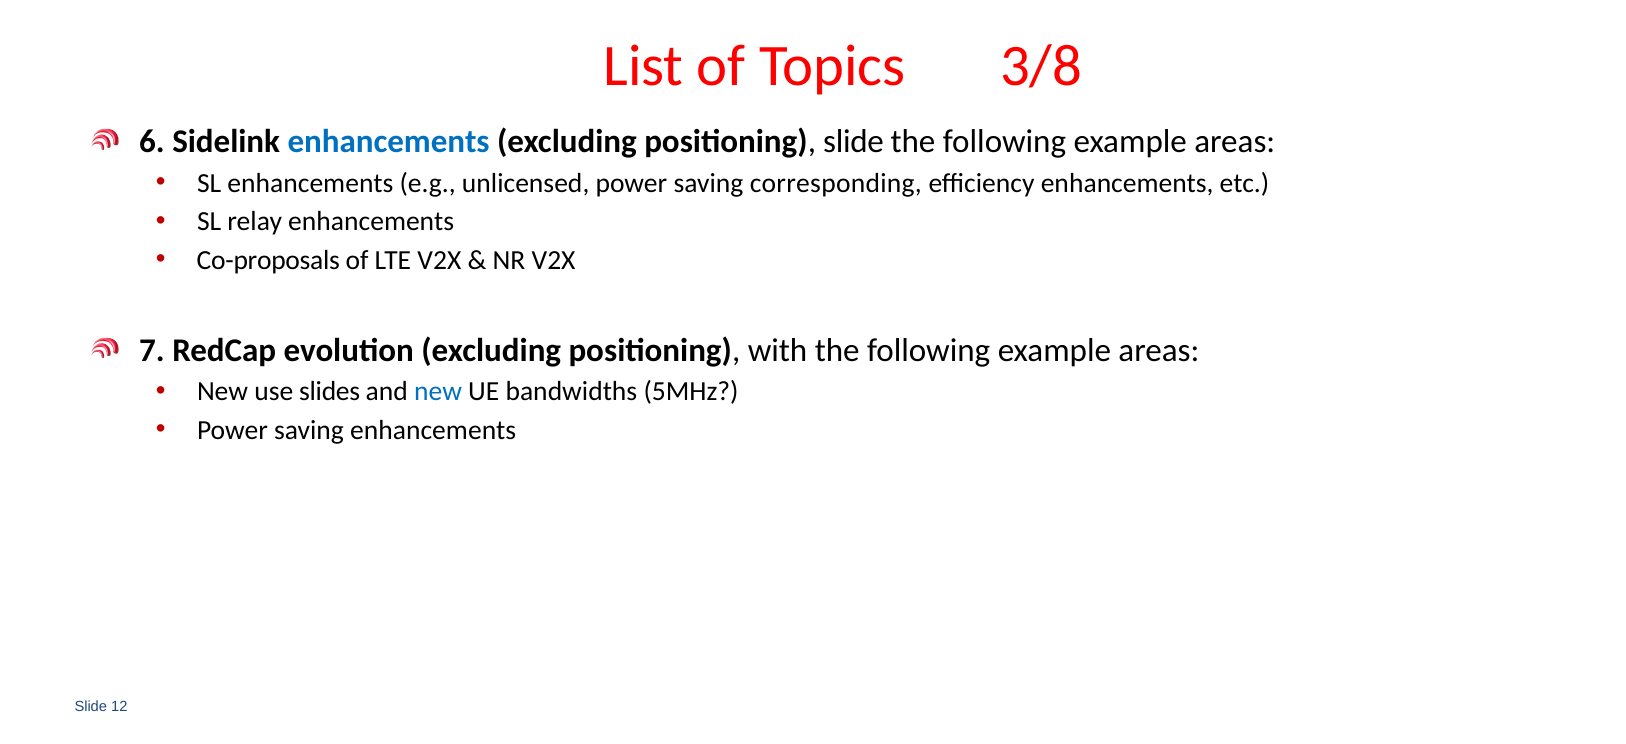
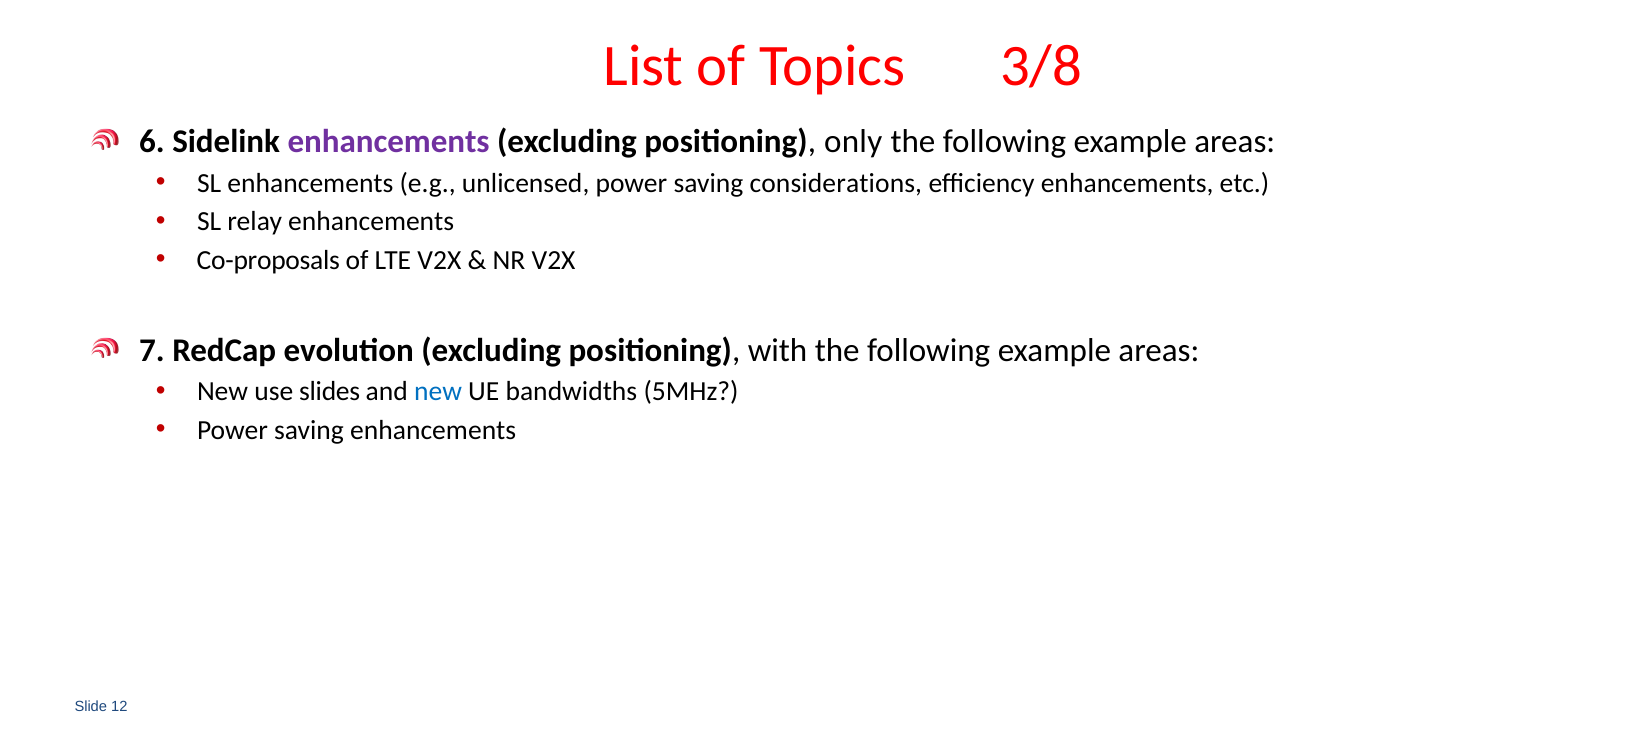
enhancements colour: blue -> purple (389, 142)
positioning slide: slide -> only (853, 142)
corresponding: corresponding -> considerations (836, 183)
